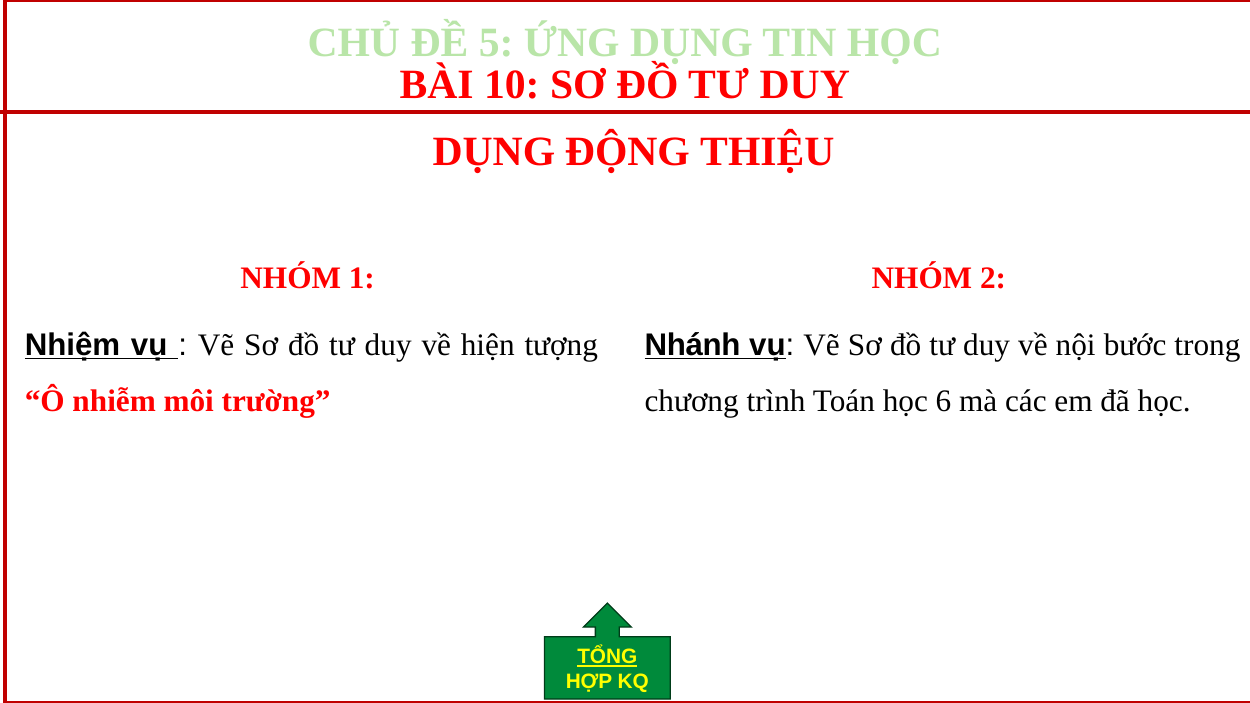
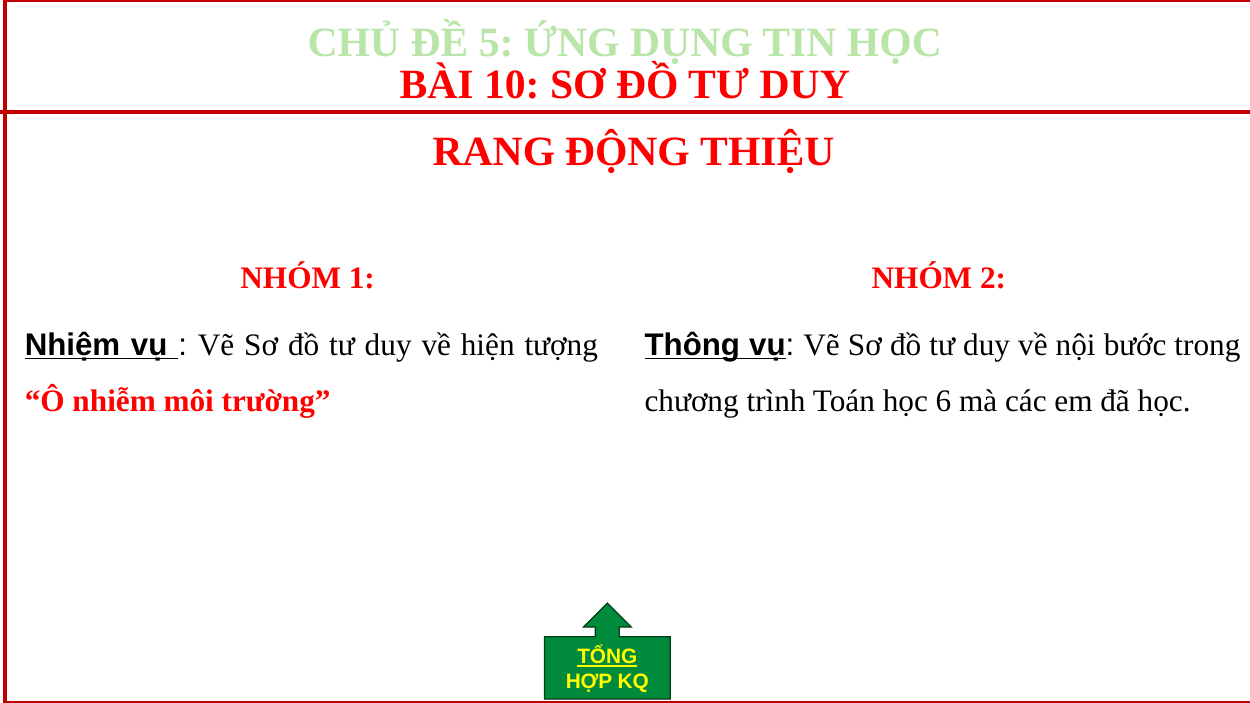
DỤNG: DỤNG -> RANG (494, 152)
Nhánh: Nhánh -> Thông (692, 345)
